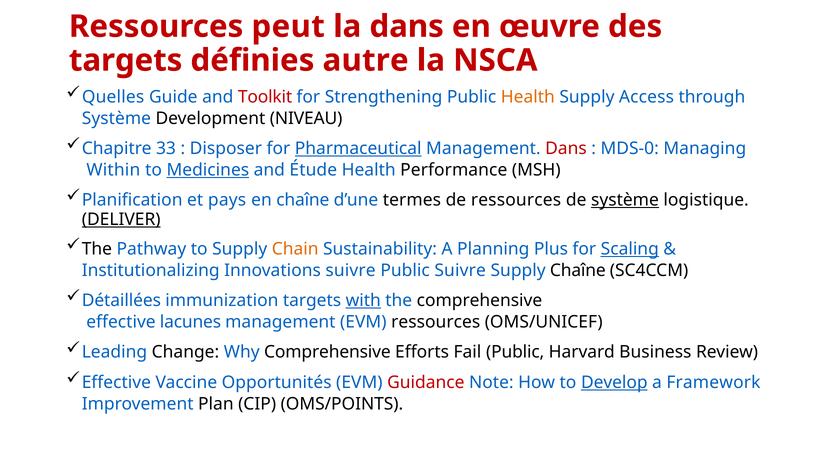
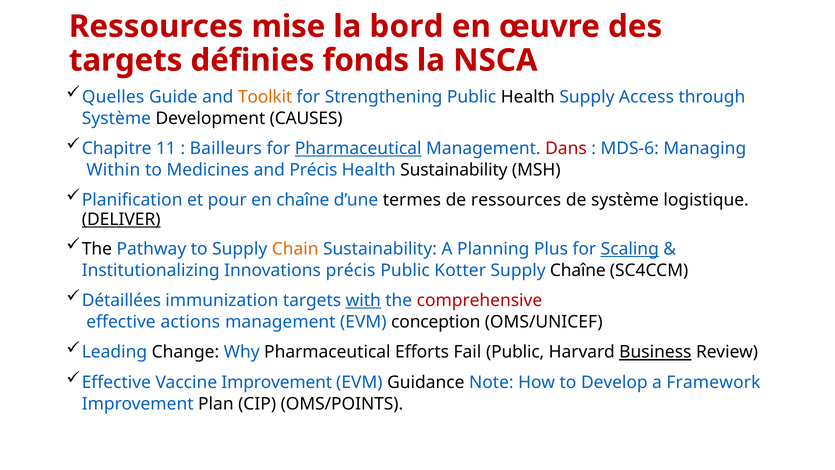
peut: peut -> mise (288, 27)
la dans: dans -> bord (406, 27)
autre: autre -> fonds (366, 60)
Toolkit colour: red -> orange (265, 97)
Health colour: orange -> black (528, 97)
NIVEAU: NIVEAU -> CAUSES (306, 118)
33: 33 -> 11 (166, 148)
Disposer: Disposer -> Bailleurs (226, 148)
MDS-0: MDS-0 -> MDS-6 (630, 148)
Medicines underline: present -> none (208, 170)
and Étude: Étude -> Précis (313, 170)
Health Performance: Performance -> Sustainability (454, 170)
pays: pays -> pour (227, 200)
système underline: present -> none (625, 200)
Innovations suivre: suivre -> précis (351, 270)
Public Suivre: Suivre -> Kotter (460, 270)
comprehensive colour: black -> red (479, 300)
lacunes: lacunes -> actions (190, 322)
EVM ressources: ressources -> conception (436, 322)
Why Comprehensive: Comprehensive -> Pharmaceutical (327, 352)
Business underline: none -> present (655, 352)
Vaccine Opportunités: Opportunités -> Improvement (277, 382)
Guidance colour: red -> black (426, 382)
Develop underline: present -> none (614, 382)
